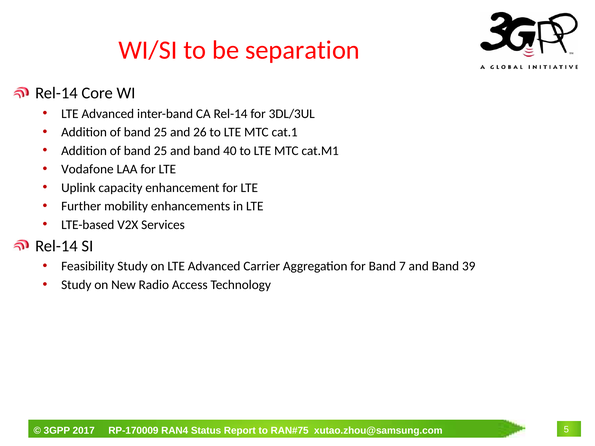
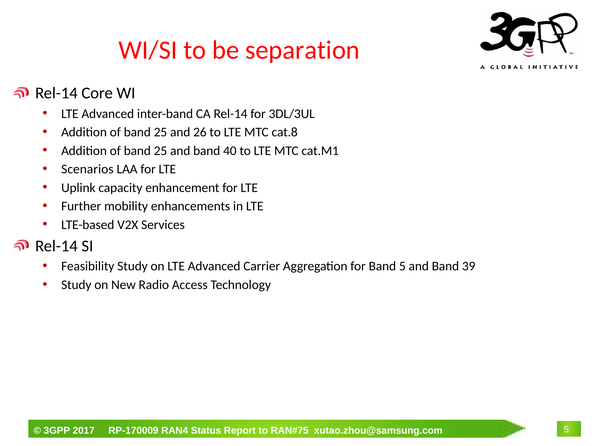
cat.1: cat.1 -> cat.8 (285, 132)
Vodafone: Vodafone -> Scenarios (87, 169)
Band 7: 7 -> 5 (402, 266)
